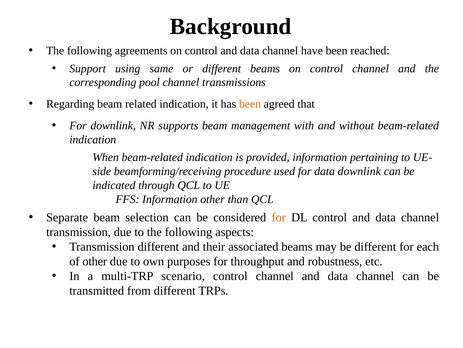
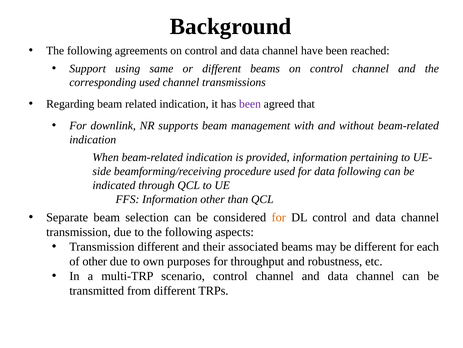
corresponding pool: pool -> used (150, 82)
been colour: orange -> purple (250, 104)
data downlink: downlink -> following (359, 171)
